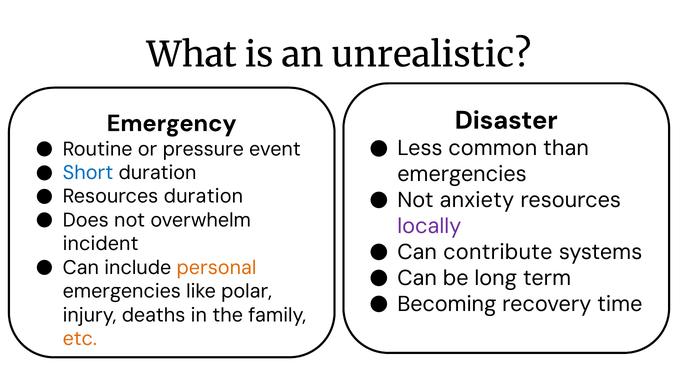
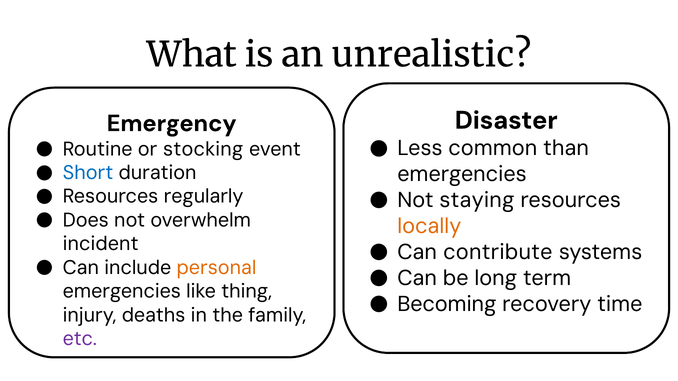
pressure: pressure -> stocking (203, 149)
Resources duration: duration -> regularly (204, 197)
anxiety: anxiety -> staying (477, 200)
locally colour: purple -> orange (429, 226)
polar: polar -> thing (247, 292)
etc colour: orange -> purple (80, 339)
